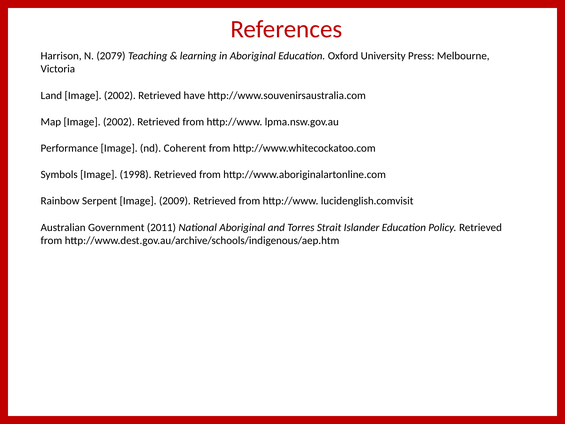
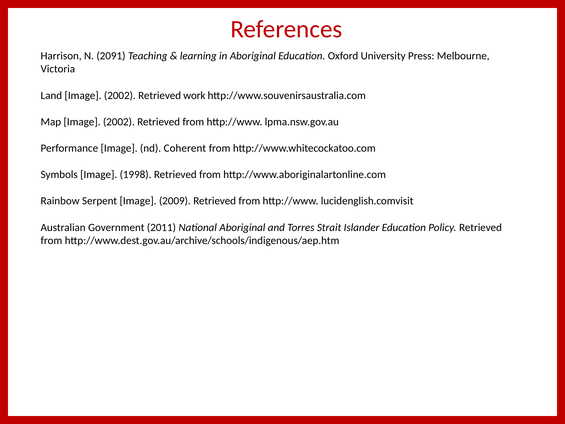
2079: 2079 -> 2091 (111, 56)
have: have -> work (194, 95)
